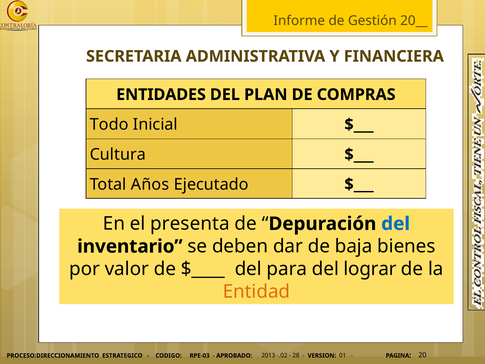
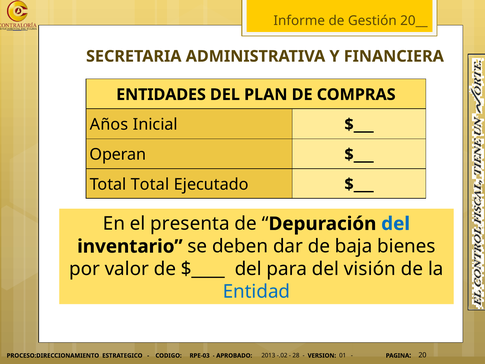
Todo: Todo -> Años (109, 125)
Cultura: Cultura -> Operan (118, 155)
Total Años: Años -> Total (150, 184)
lograr: lograr -> visión (370, 269)
Entidad colour: orange -> blue (256, 292)
